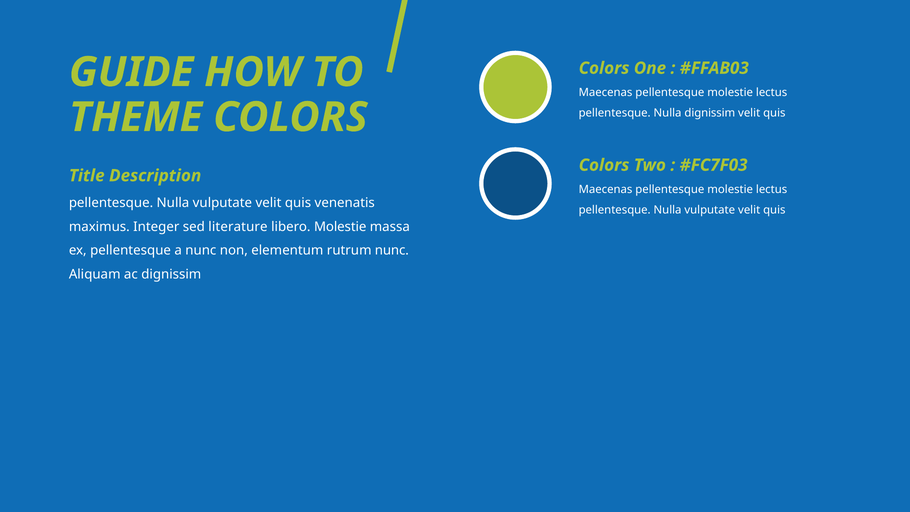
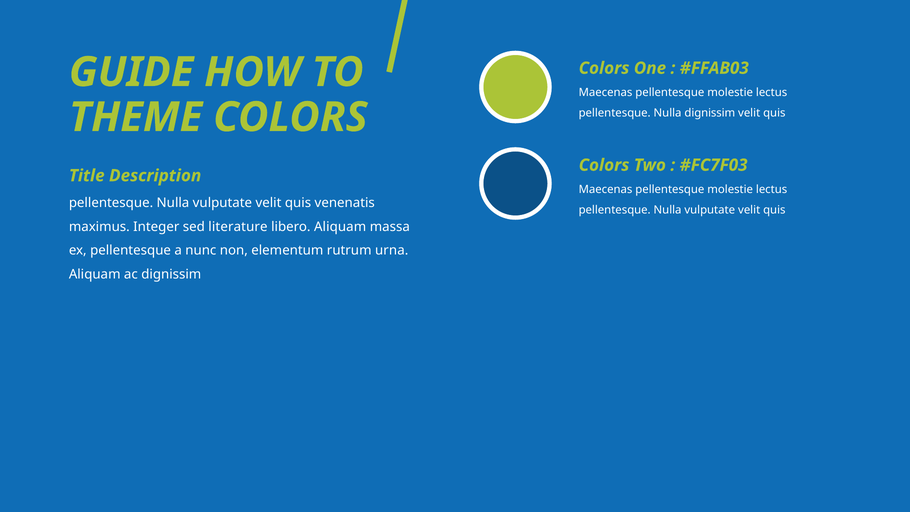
libero Molestie: Molestie -> Aliquam (340, 227)
rutrum nunc: nunc -> urna (392, 251)
